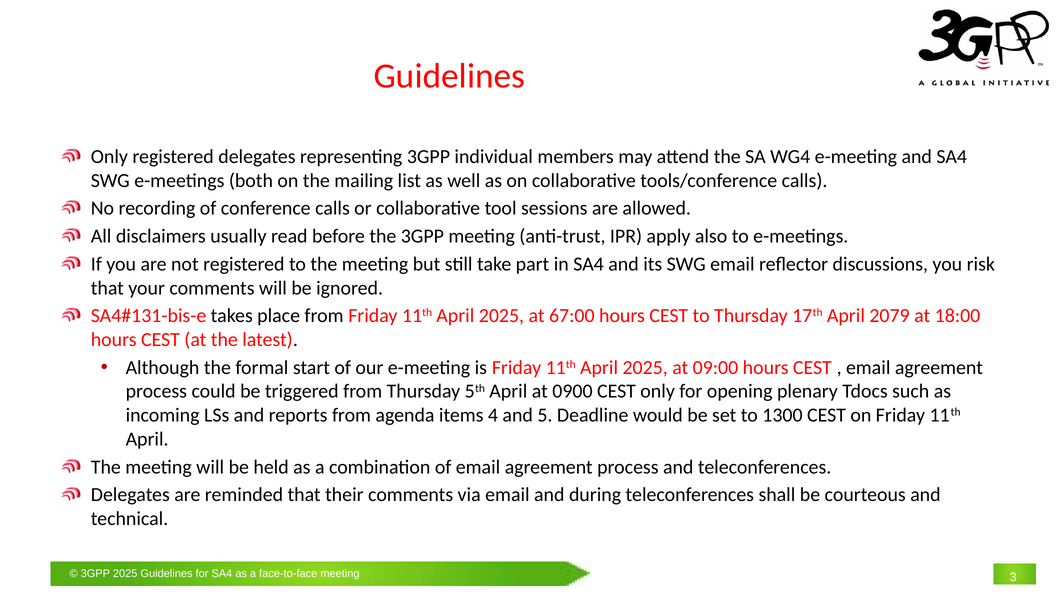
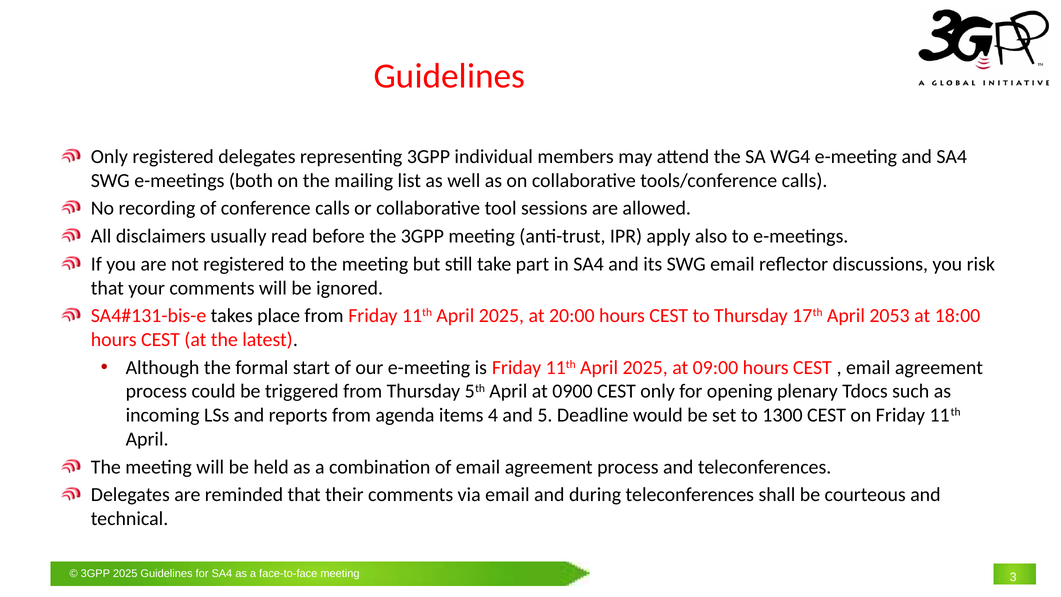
67:00: 67:00 -> 20:00 (572, 316)
2079: 2079 -> 2053 (890, 316)
